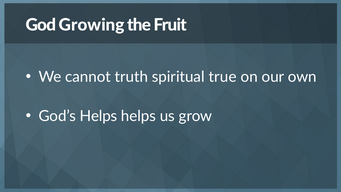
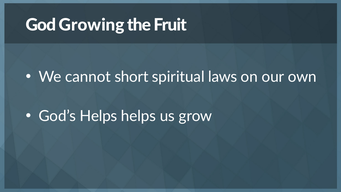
truth: truth -> short (131, 77)
true: true -> laws (223, 77)
